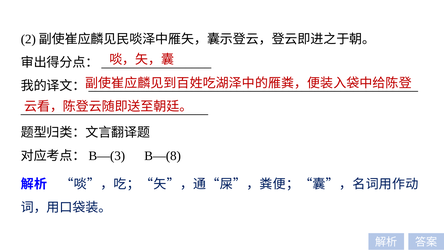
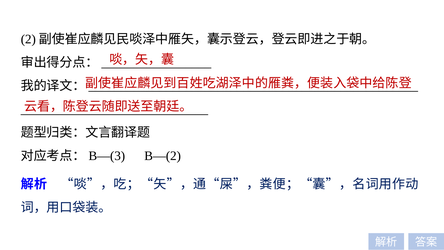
B—(8: B—(8 -> B—(2 (163, 156)
